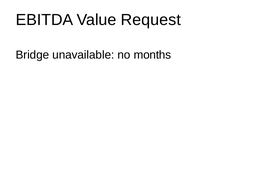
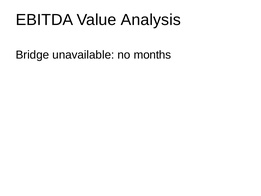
Request: Request -> Analysis (151, 20)
